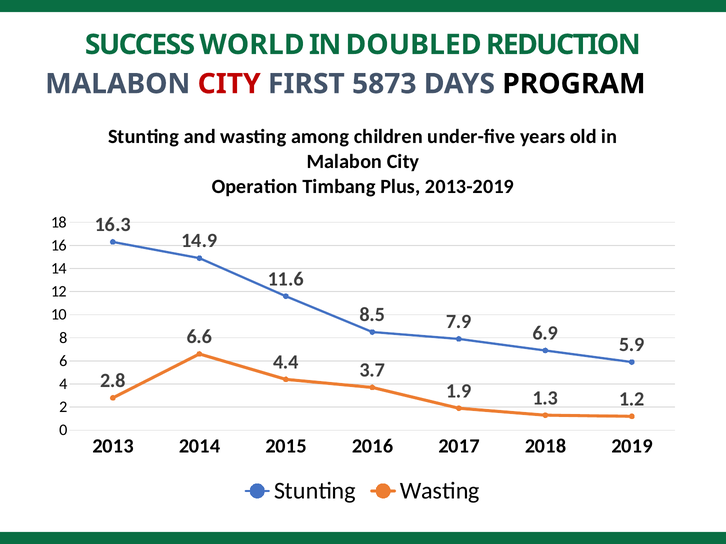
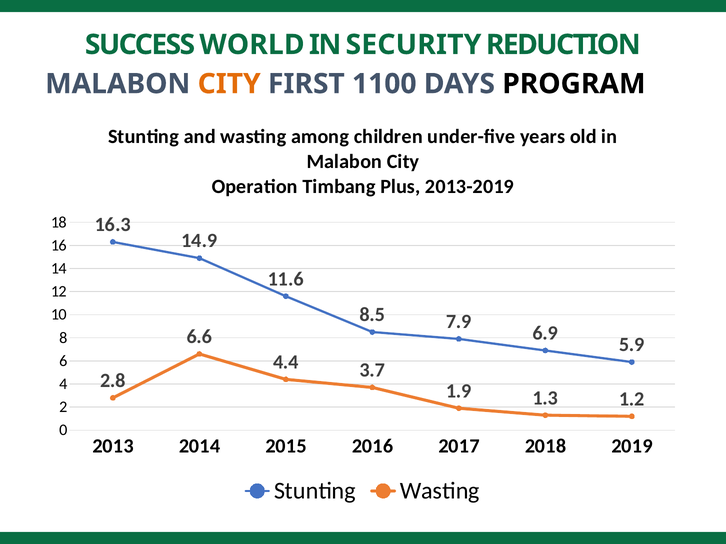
DOUBLED: DOUBLED -> SECURITY (413, 45)
CITY colour: red -> orange (229, 84)
5873: 5873 -> 1100 (384, 84)
